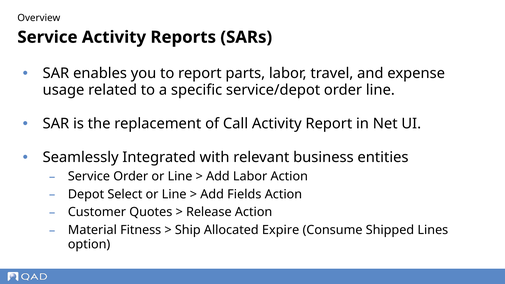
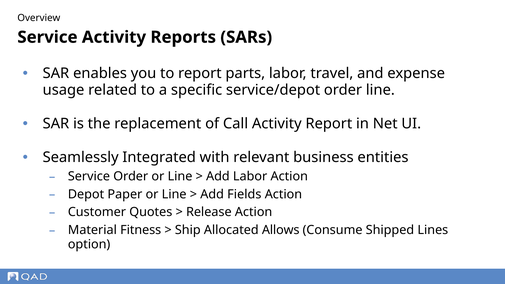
Select: Select -> Paper (125, 194)
Expire: Expire -> Allows (281, 230)
